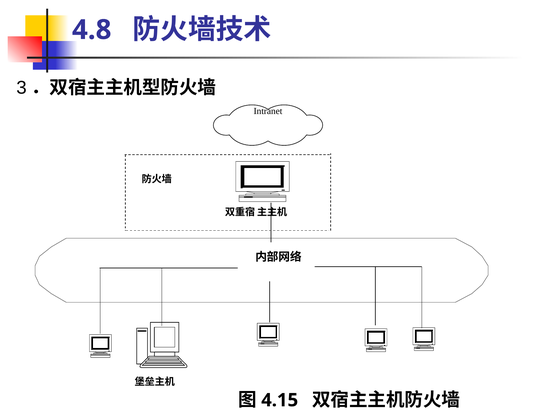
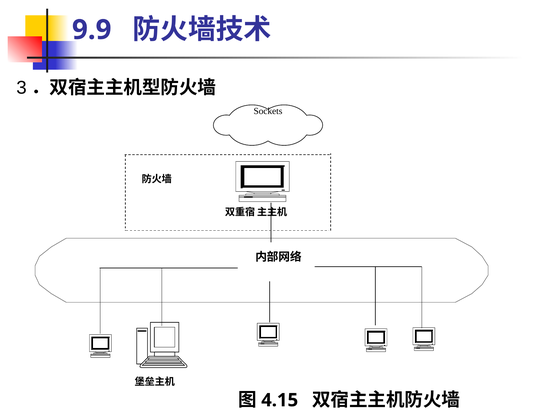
4.8: 4.8 -> 9.9 (92, 30)
Intranet: Intranet -> Sockets (268, 111)
